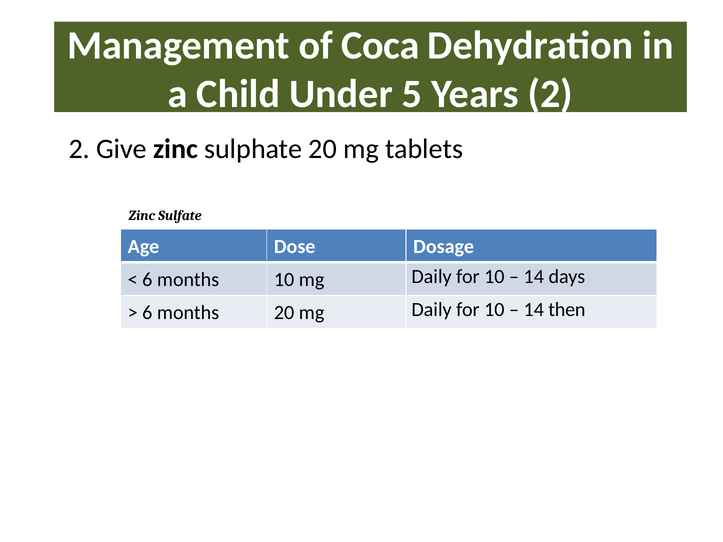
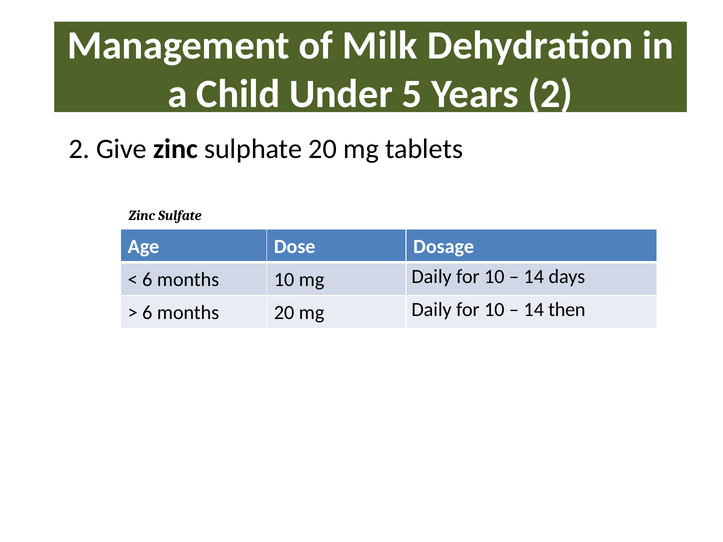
Coca: Coca -> Milk (380, 46)
